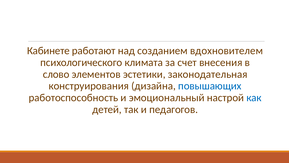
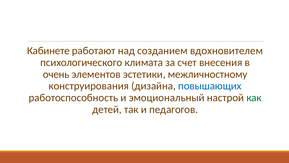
слово: слово -> очень (56, 74)
законодательная: законодательная -> межличностному (208, 74)
как colour: blue -> green (254, 97)
